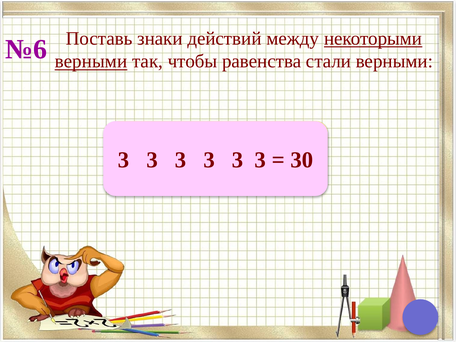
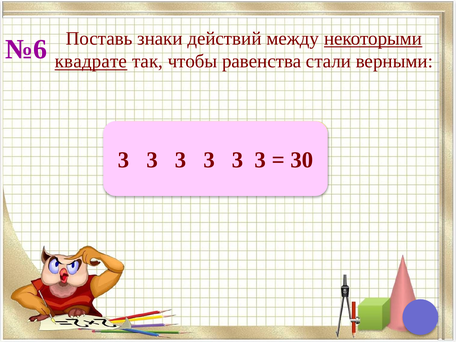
верными: верными -> квадрате (91, 61)
